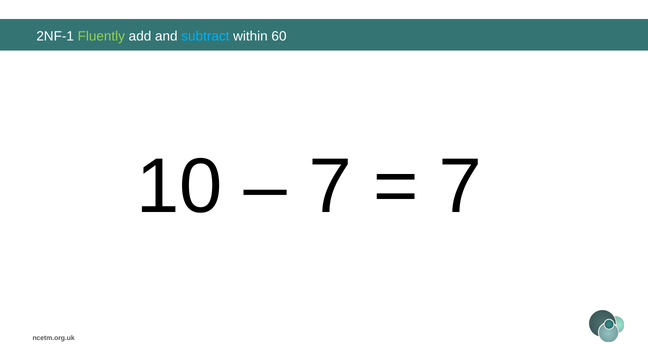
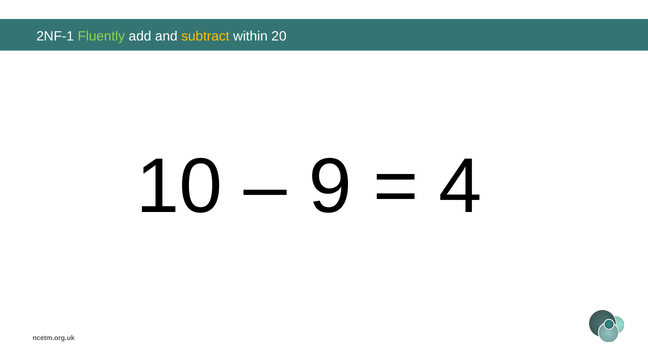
subtract colour: light blue -> yellow (205, 36)
60: 60 -> 20 (279, 36)
7: 7 -> 9 (330, 187)
7: 7 -> 4 (460, 187)
